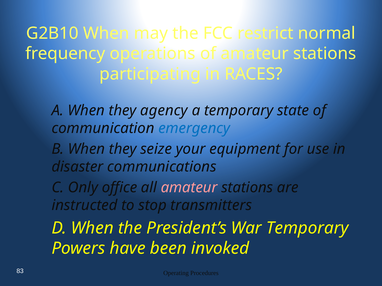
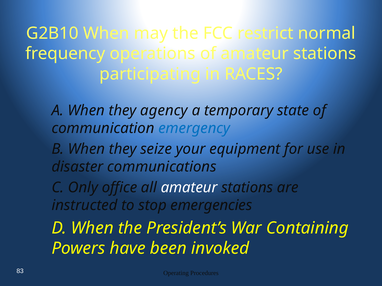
amateur colour: pink -> white (189, 188)
transmitters: transmitters -> emergencies (211, 206)
War Temporary: Temporary -> Containing (307, 228)
